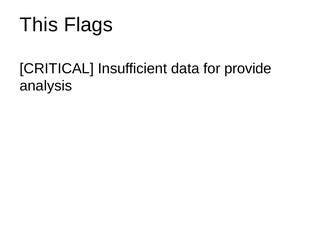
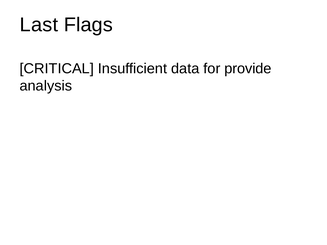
This: This -> Last (39, 25)
